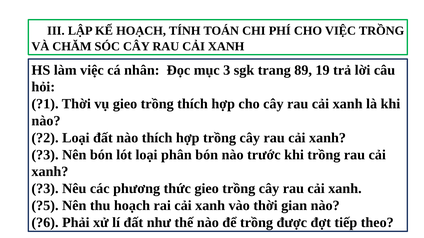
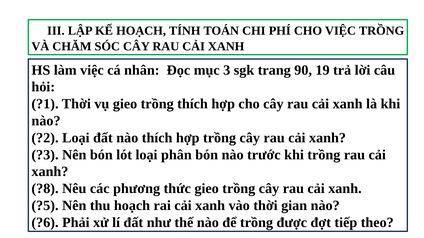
89: 89 -> 90 (303, 70)
?3: ?3 -> ?8 (45, 189)
